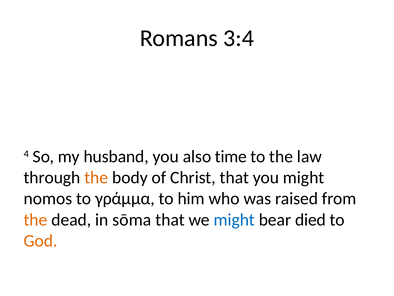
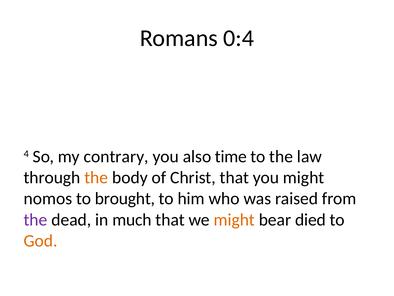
3:4: 3:4 -> 0:4 (239, 38)
husband: husband -> contrary (116, 156)
γράμμα: γράμμα -> brought (125, 198)
the colour: orange -> purple (36, 219)
sōma: sōma -> much (132, 219)
might colour: blue -> orange (234, 219)
